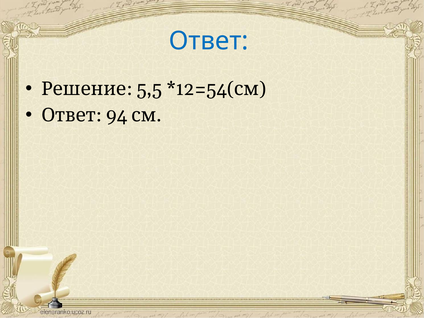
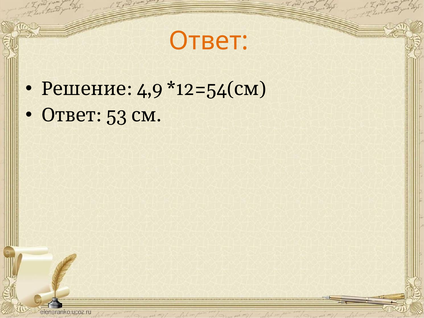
Ответ colour: blue -> orange (209, 41)
5,5: 5,5 -> 4,9 (150, 89)
94: 94 -> 53 (117, 115)
